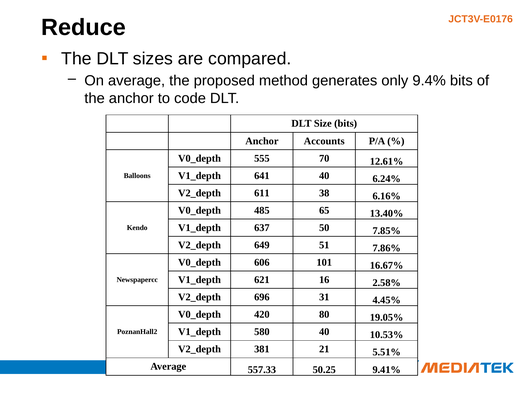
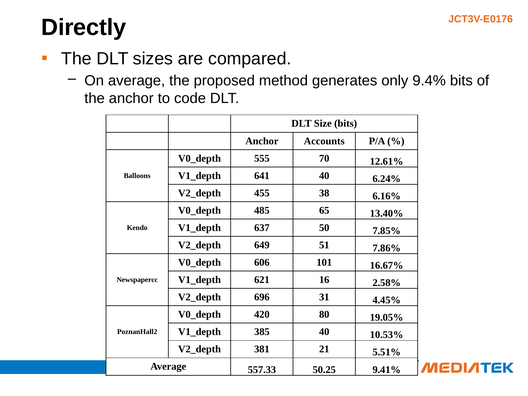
Reduce: Reduce -> Directly (84, 27)
611: 611 -> 455 (262, 193)
580: 580 -> 385 (262, 332)
